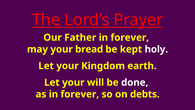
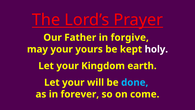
Father in forever: forever -> forgive (130, 37)
bread: bread -> yours (89, 49)
done colour: white -> light blue (135, 82)
debts: debts -> come (145, 94)
